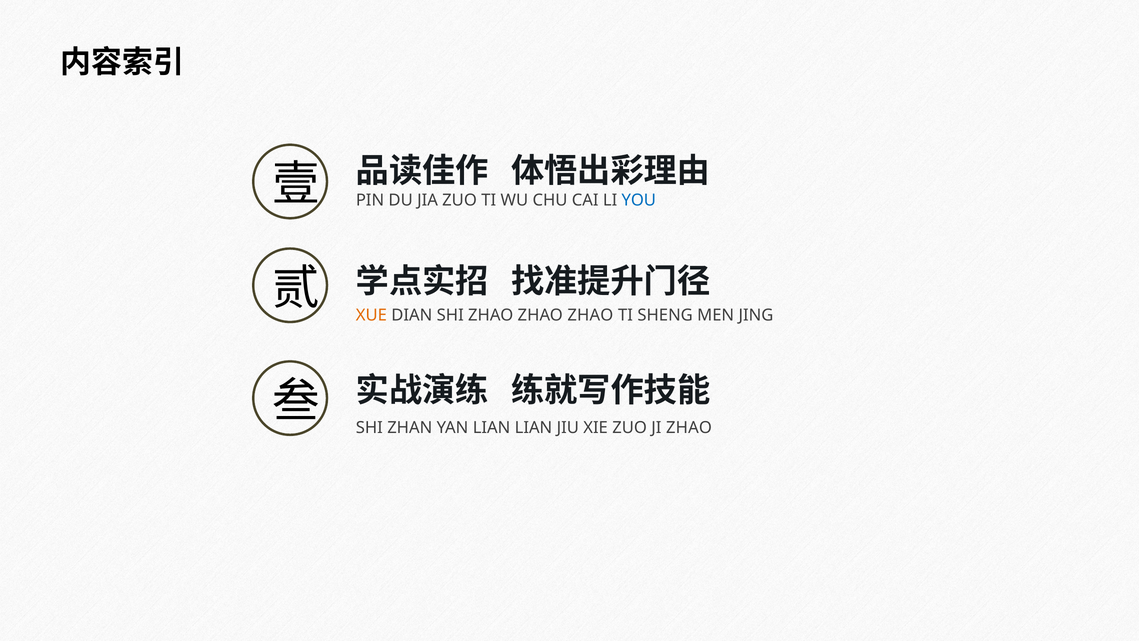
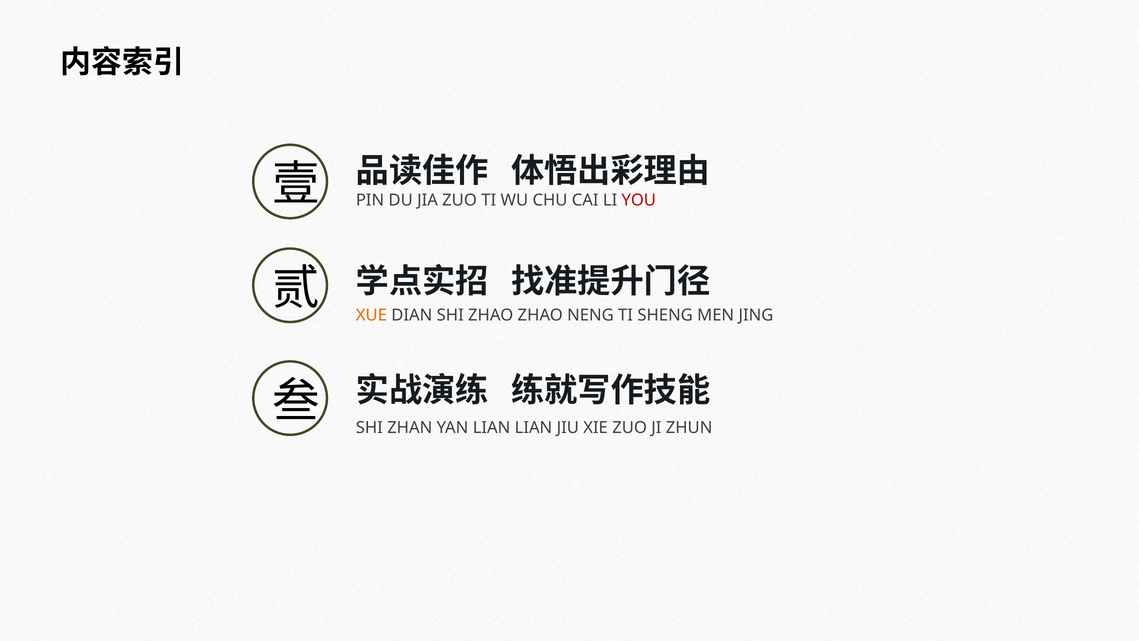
YOU colour: blue -> red (639, 200)
ZHAO ZHAO ZHAO: ZHAO -> NENG (590, 315)
JI ZHAO: ZHAO -> ZHUN (689, 428)
